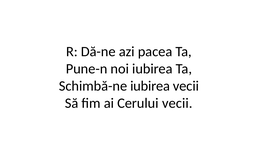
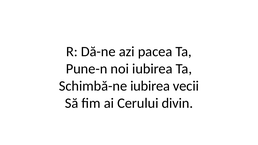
Cerului vecii: vecii -> divin (177, 103)
